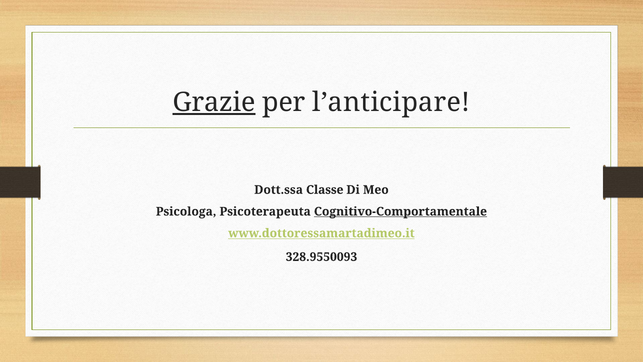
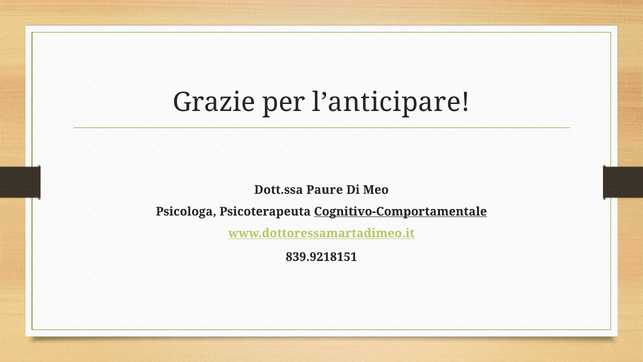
Grazie underline: present -> none (214, 102)
Classe: Classe -> Paure (325, 190)
328.9550093: 328.9550093 -> 839.9218151 (321, 257)
